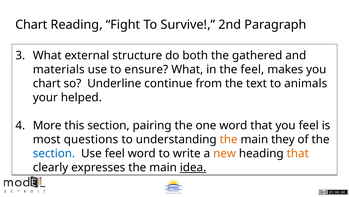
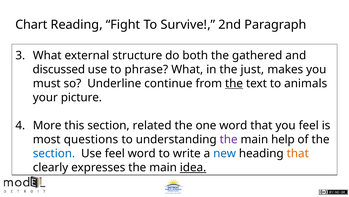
materials: materials -> discussed (59, 69)
ensure: ensure -> phrase (146, 69)
the feel: feel -> just (252, 69)
chart: chart -> must (47, 83)
the underline: none -> present (234, 83)
helped: helped -> picture (81, 97)
pairing: pairing -> related (152, 125)
the colour: orange -> purple (229, 139)
they: they -> help (283, 139)
new colour: orange -> blue (225, 153)
